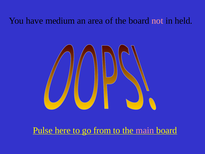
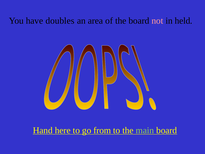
medium: medium -> doubles (60, 21)
Pulse: Pulse -> Hand (43, 130)
main colour: pink -> light green (145, 130)
